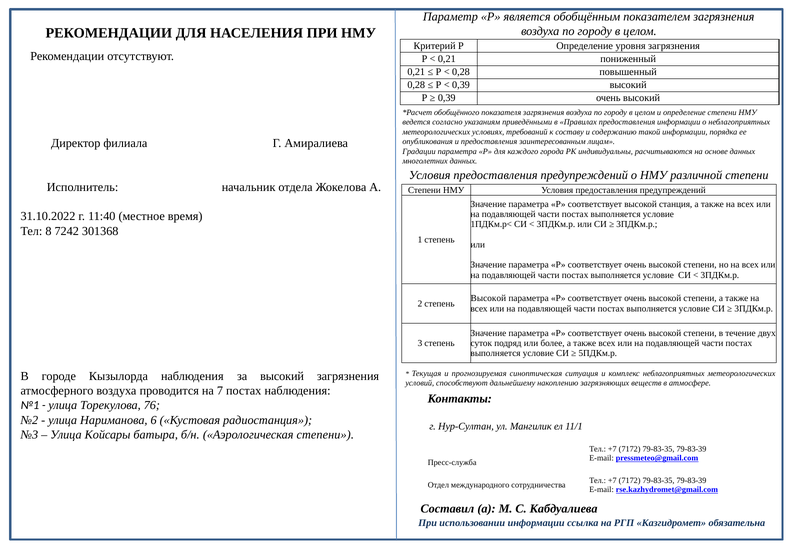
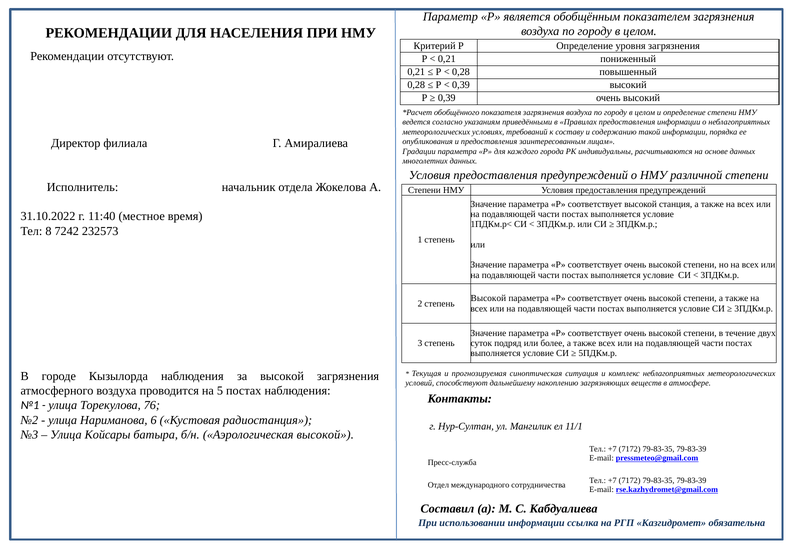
301368: 301368 -> 232573 (100, 231)
за высокий: высокий -> высокой (282, 376)
7: 7 -> 5 (220, 391)
Аэрологическая степени: степени -> высокой (325, 435)
